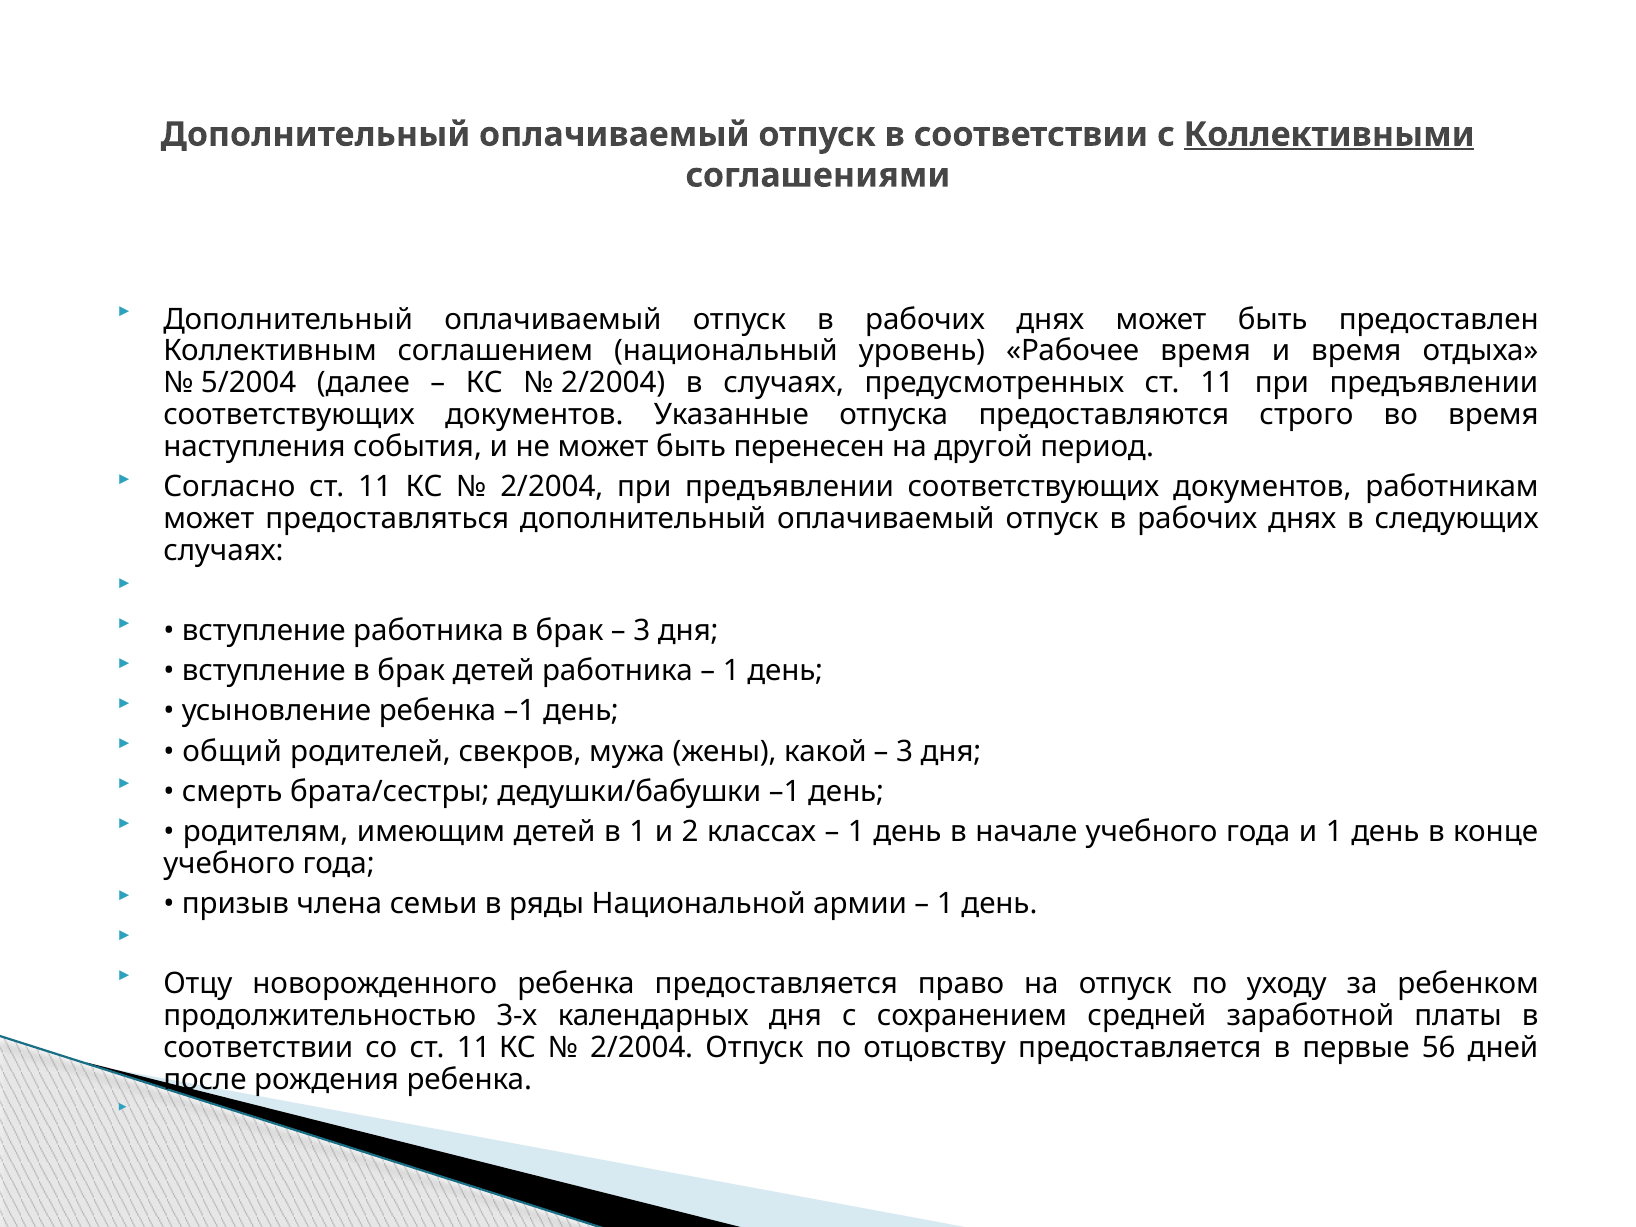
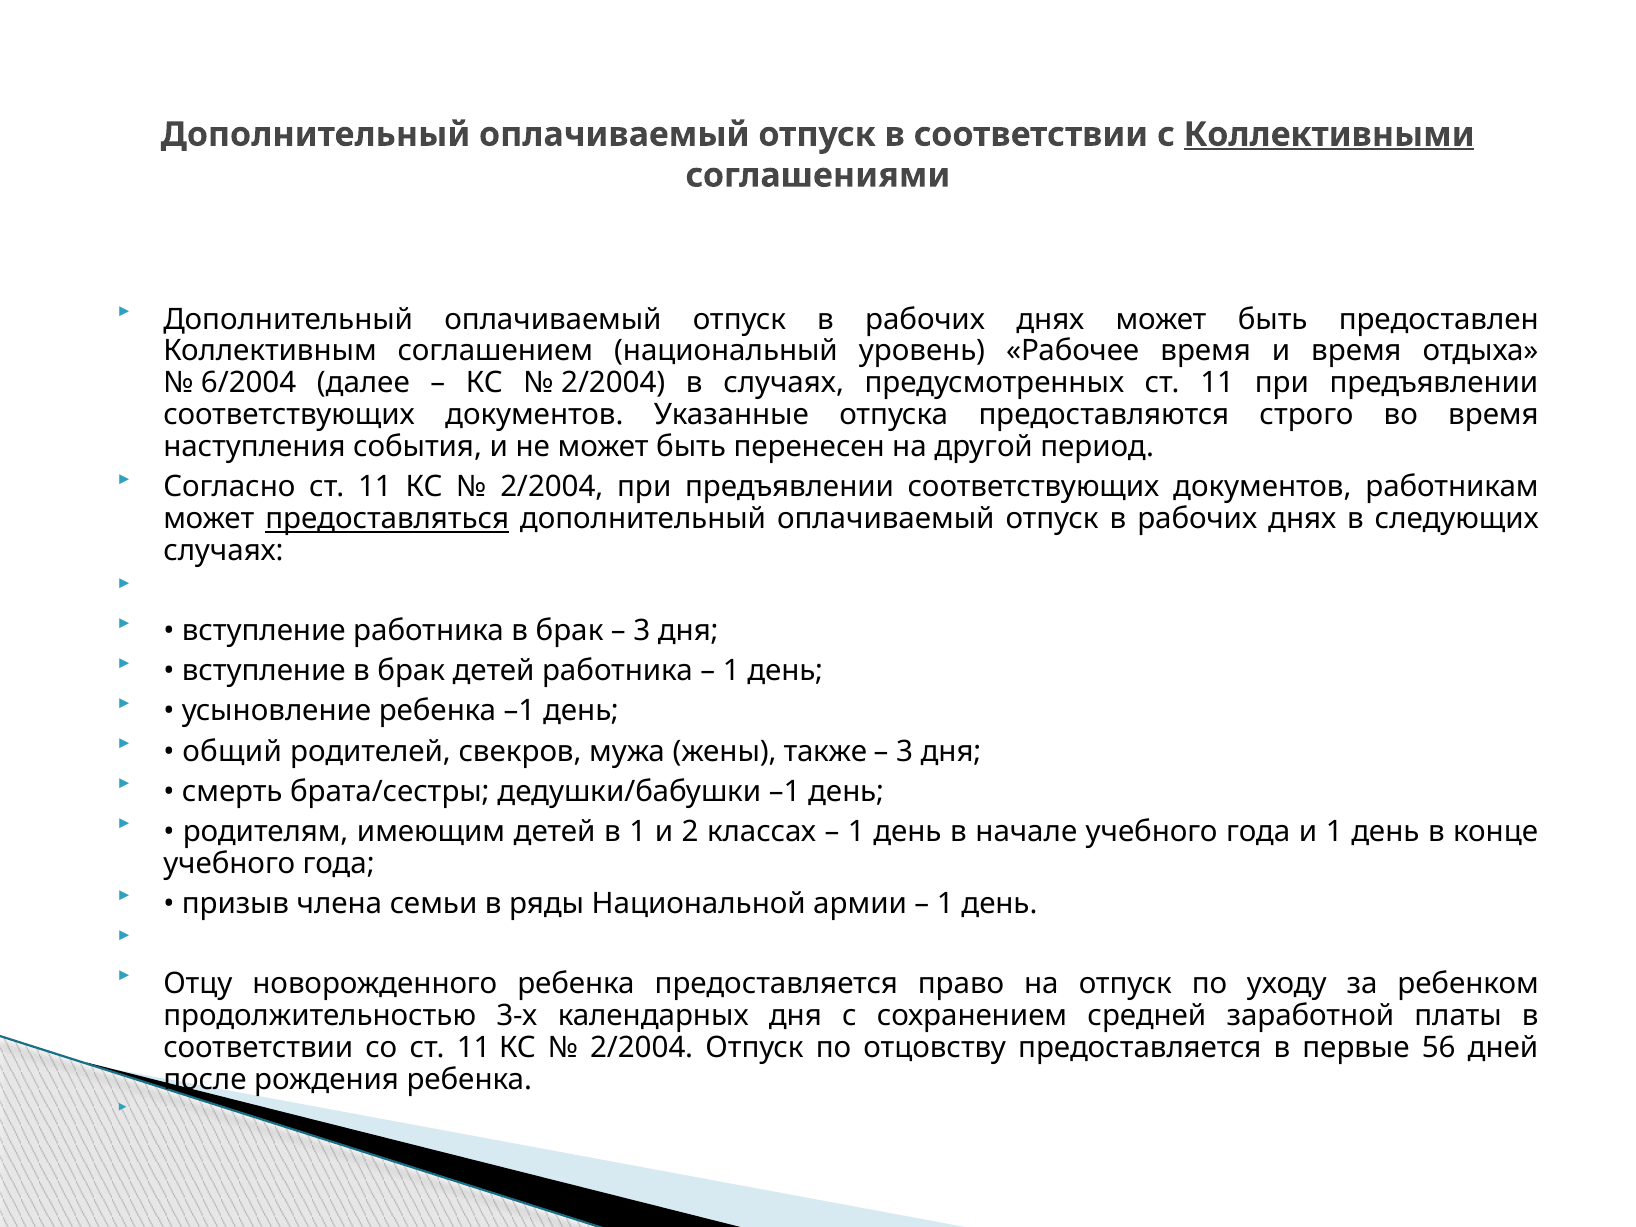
5/2004: 5/2004 -> 6/2004 (249, 383)
предоставляться underline: none -> present (387, 519)
какой: какой -> также (825, 751)
